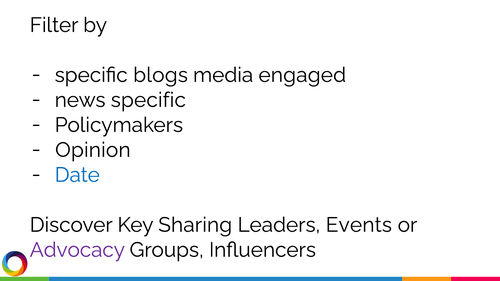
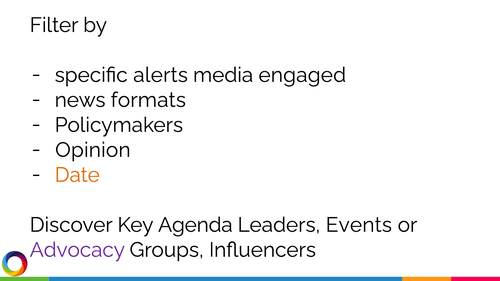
blogs: blogs -> alerts (161, 75)
news specific: specific -> formats (148, 100)
Date colour: blue -> orange (77, 175)
Sharing: Sharing -> Agenda (195, 225)
